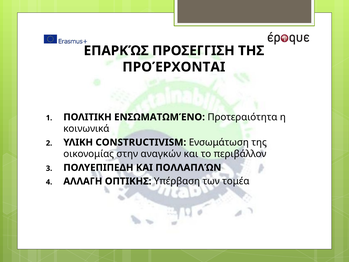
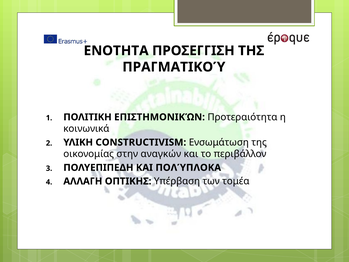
ΕΠΑΡΚΏΣ: ΕΠΑΡΚΏΣ -> ΕΝΟΤΗΤΑ (116, 51)
ΠΡΟΈΡΧΟΝΤΑΙ: ΠΡΟΈΡΧΟΝΤΑΙ -> ΠΡΑΓΜΑΤΙΚΟΎ (174, 67)
ΕΝΣΩΜΑΤΩΜΈΝΟ: ΕΝΣΩΜΑΤΩΜΈΝΟ -> ΕΠΙΣΤΗΜΟΝΙΚΏΝ (160, 117)
ΠΟΛΛΑΠΛΏΝ: ΠΟΛΛΑΠΛΏΝ -> ΠΟΛΎΠΛΟΚΑ (188, 167)
